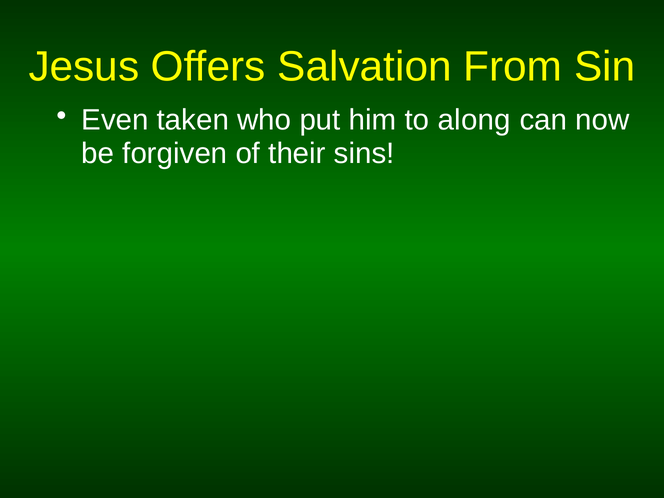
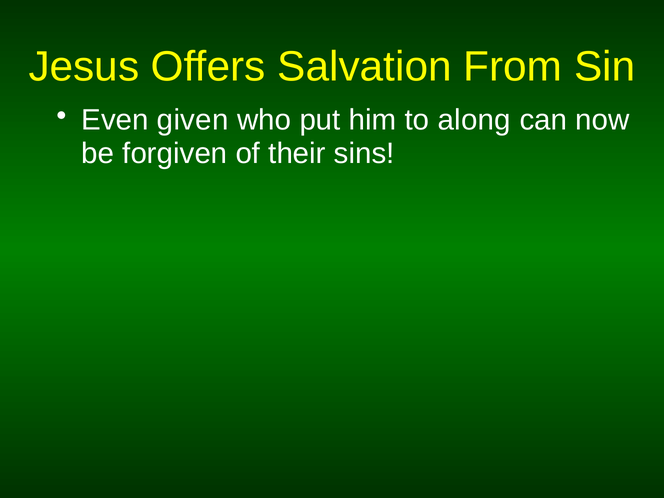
taken: taken -> given (193, 120)
